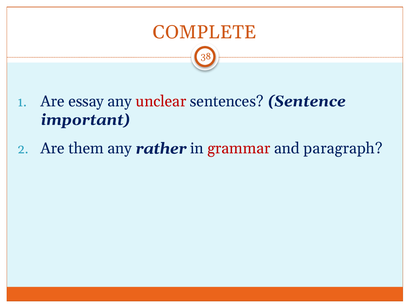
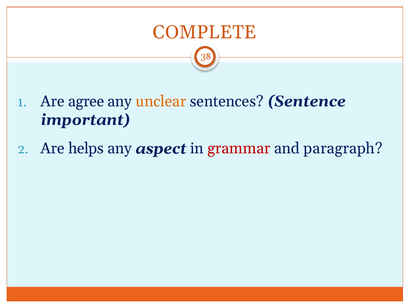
essay: essay -> agree (86, 101)
unclear colour: red -> orange (161, 101)
them: them -> helps (86, 148)
rather: rather -> aspect (161, 148)
